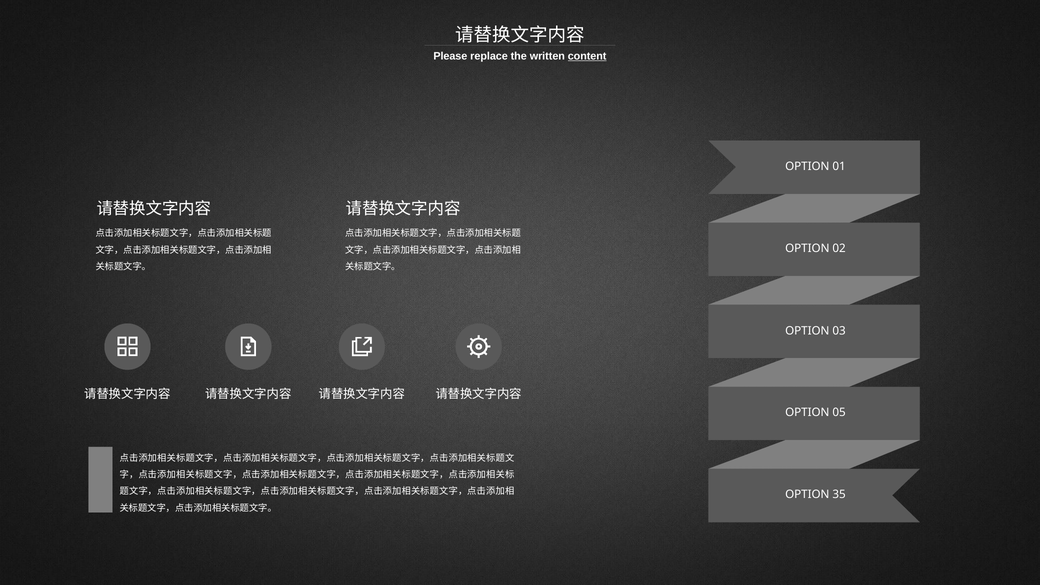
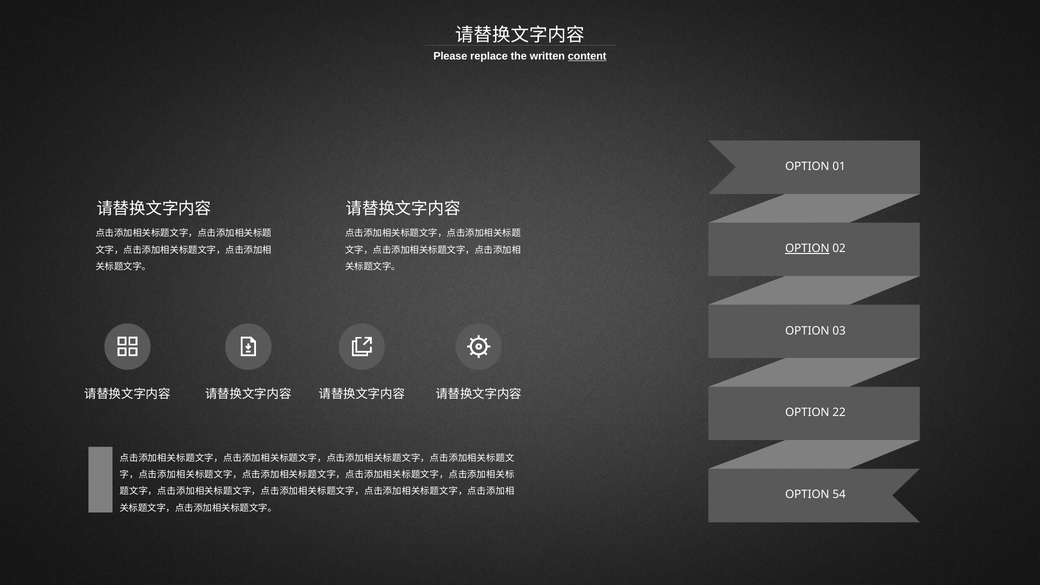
OPTION underline: none -> present (807, 248)
05: 05 -> 22 (839, 412)
35: 35 -> 54 (839, 494)
